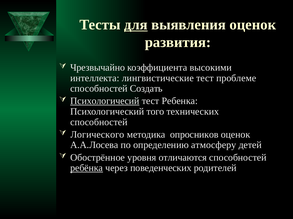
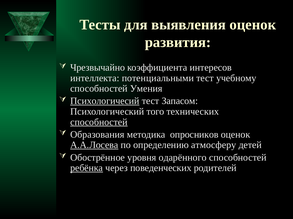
для underline: present -> none (136, 25)
высокими: высокими -> интересов (211, 68)
лингвистические: лингвистические -> потенциальными (158, 78)
проблеме: проблеме -> учебному (236, 78)
Создать: Создать -> Умения (146, 89)
Ребенка: Ребенка -> Запасом (180, 101)
способностей underline: none -> present (99, 122)
Логического: Логического -> Образования (97, 135)
А.А.Лосева underline: none -> present (94, 145)
отличаются: отличаются -> одарённого (183, 158)
